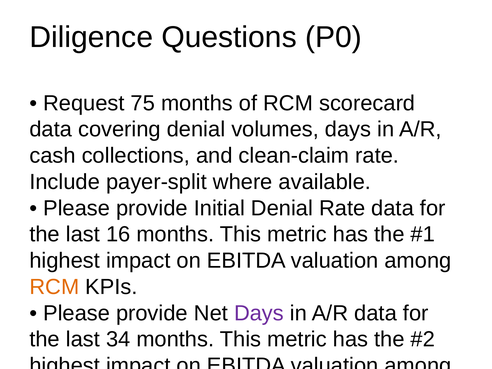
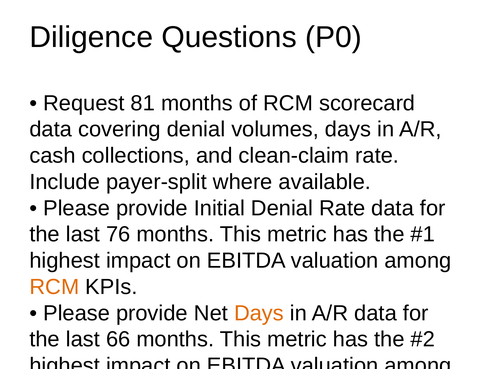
75: 75 -> 81 (143, 103)
16: 16 -> 76 (118, 234)
Days colour: purple -> orange (259, 313)
34: 34 -> 66 (118, 339)
